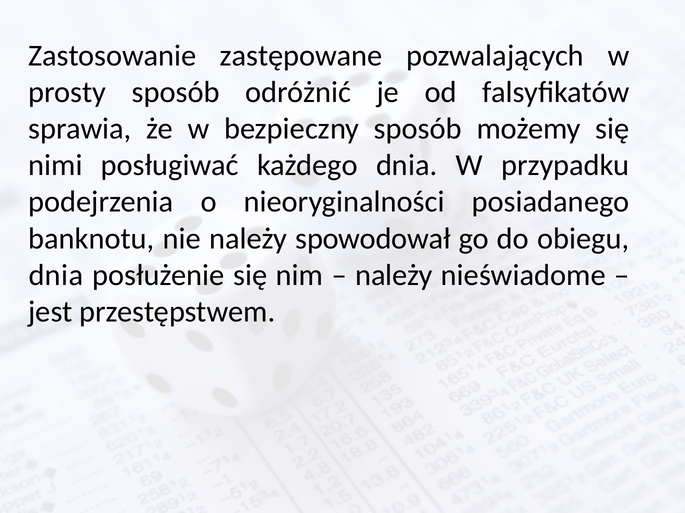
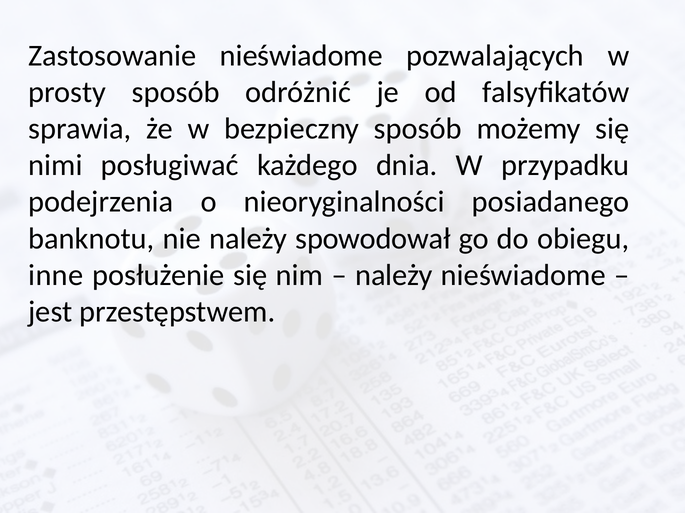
Zastosowanie zastępowane: zastępowane -> nieświadome (301, 56)
dnia: dnia -> inne (56, 275)
